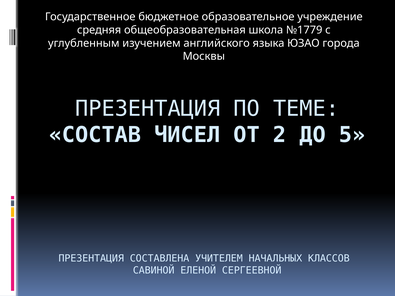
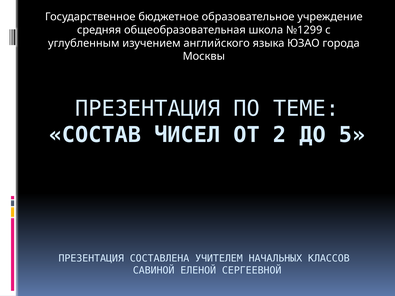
№1779: №1779 -> №1299 (304, 30)
